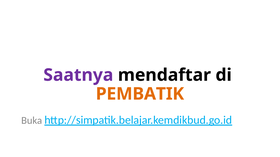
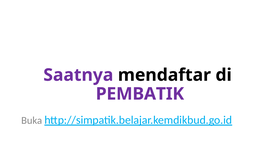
PEMBATIK colour: orange -> purple (140, 94)
